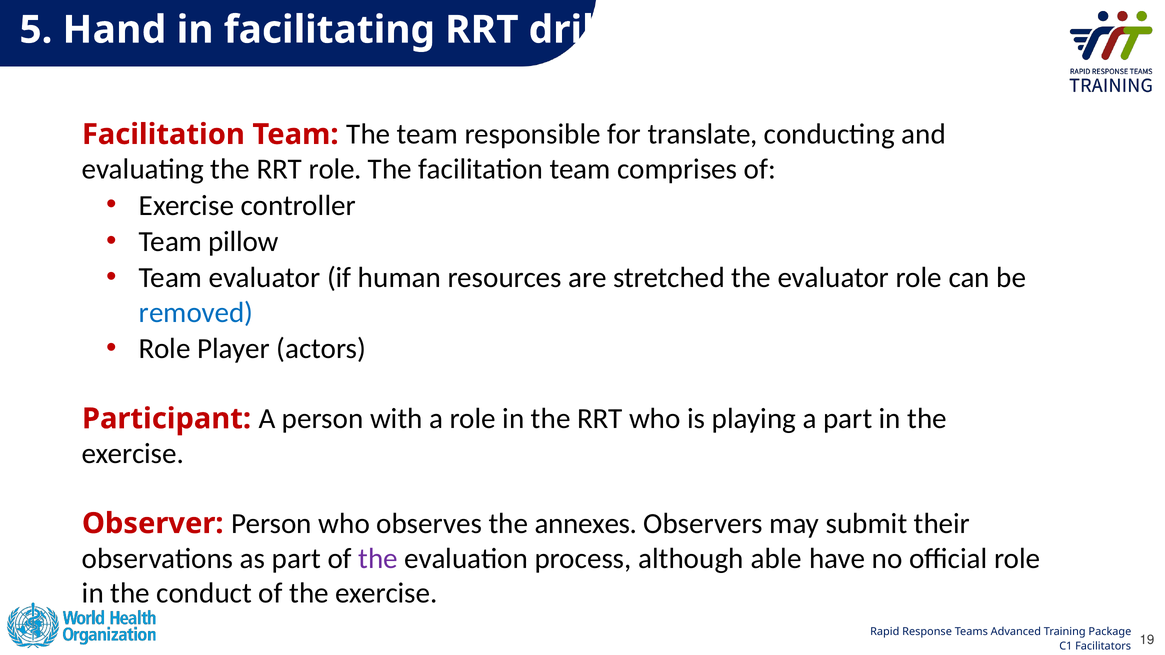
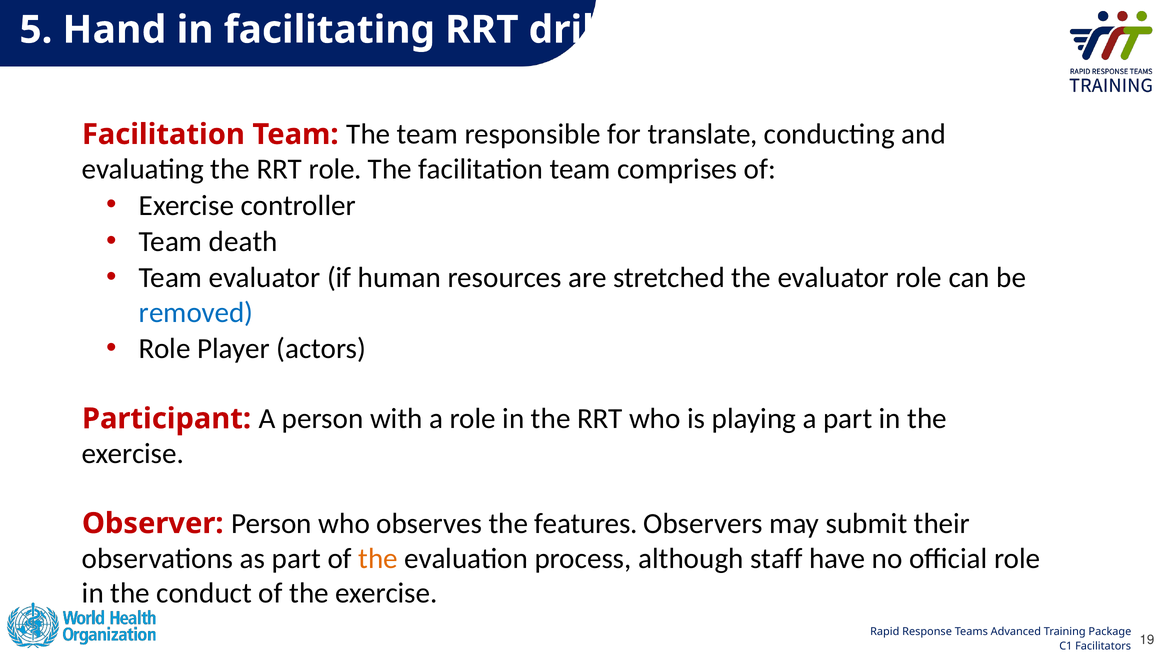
pillow: pillow -> death (243, 242)
annexes: annexes -> features (586, 524)
the colour: purple -> orange (378, 559)
able: able -> staff (776, 559)
